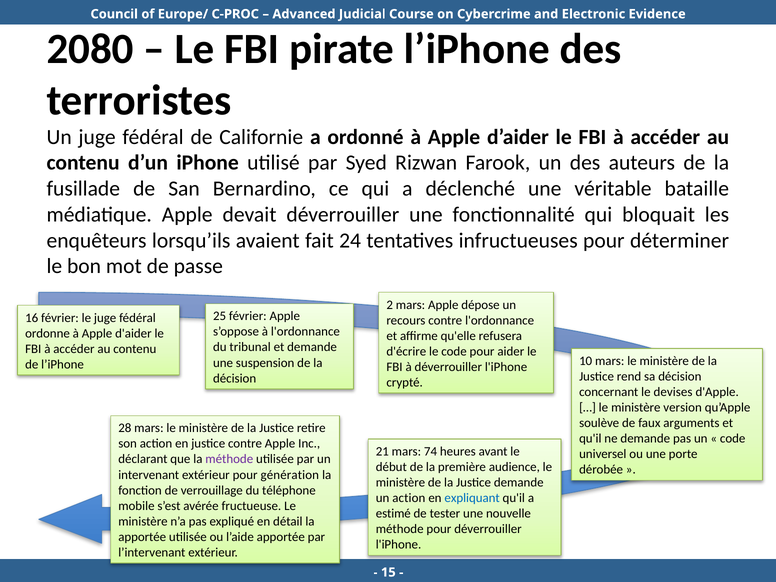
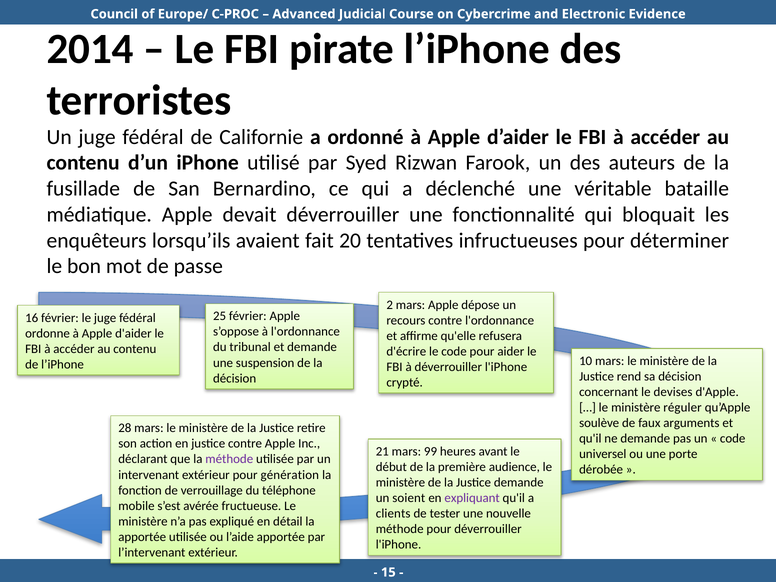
2080: 2080 -> 2014 (90, 49)
24: 24 -> 20 (350, 240)
version: version -> réguler (683, 407)
74: 74 -> 99 (431, 451)
un action: action -> soient (409, 498)
expliquant colour: blue -> purple (472, 498)
estimé: estimé -> clients (393, 514)
